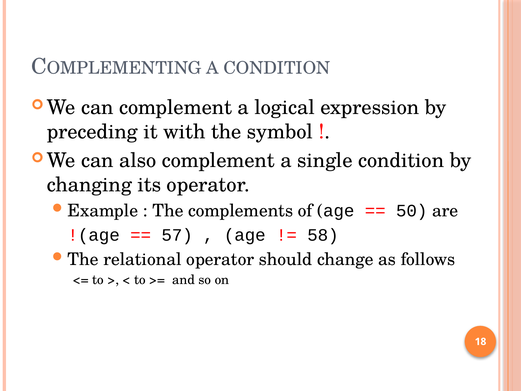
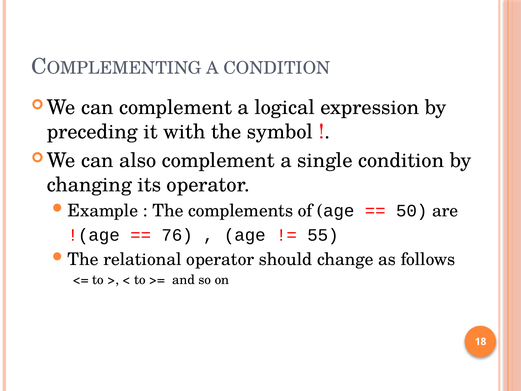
57: 57 -> 76 (177, 235)
58: 58 -> 55 (323, 235)
